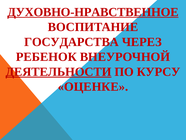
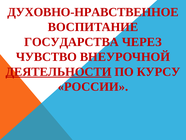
ДУХОВНО-НРАВСТВЕННОЕ underline: present -> none (93, 12)
РЕБЕНОК: РЕБЕНОК -> ЧУВСТВО (46, 57)
ОЦЕНКЕ: ОЦЕНКЕ -> РОССИИ (93, 86)
